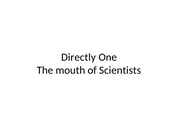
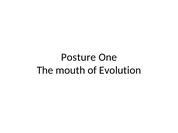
Directly: Directly -> Posture (79, 57)
Scientists: Scientists -> Evolution (120, 70)
